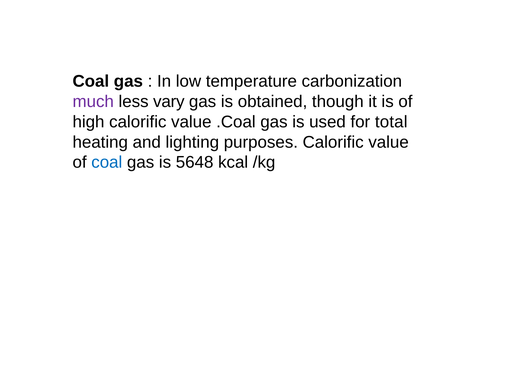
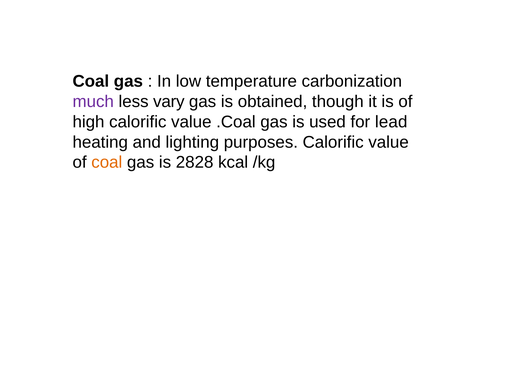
total: total -> lead (391, 122)
coal colour: blue -> orange (107, 163)
5648: 5648 -> 2828 (195, 163)
